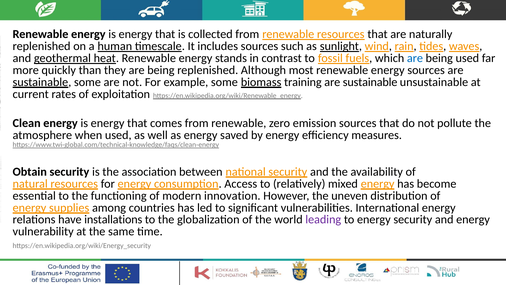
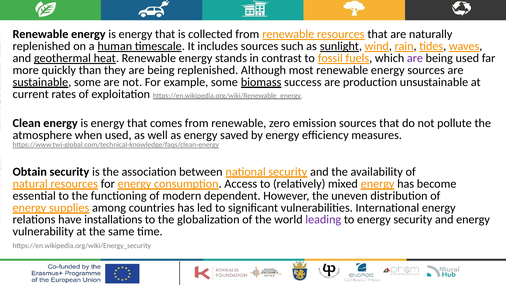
are colour: blue -> purple (415, 58)
training: training -> success (303, 82)
sustainable: sustainable -> production (370, 82)
innovation: innovation -> dependent (232, 195)
